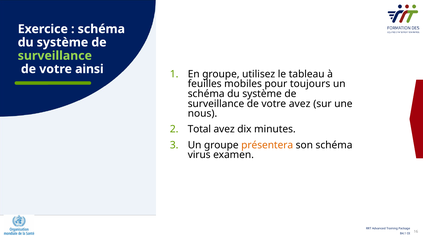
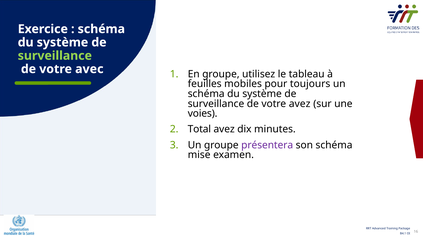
ainsi: ainsi -> avec (89, 69)
nous: nous -> voies (203, 113)
présentera colour: orange -> purple (267, 145)
virus: virus -> mise (199, 155)
